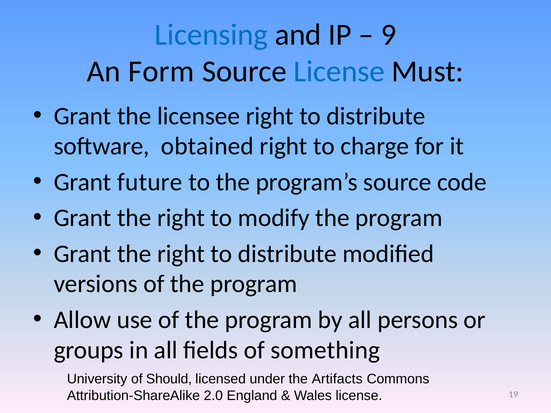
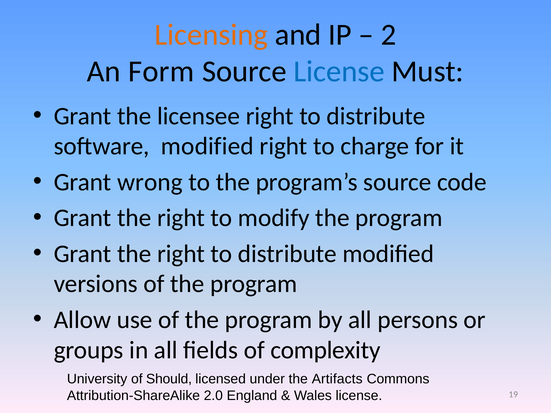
Licensing colour: blue -> orange (211, 35)
9: 9 -> 2 (389, 35)
software obtained: obtained -> modified (207, 146)
future: future -> wrong (150, 182)
something: something -> complexity (325, 350)
